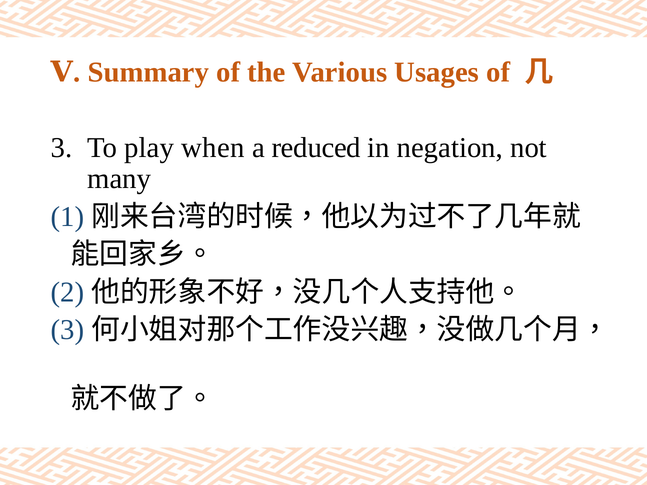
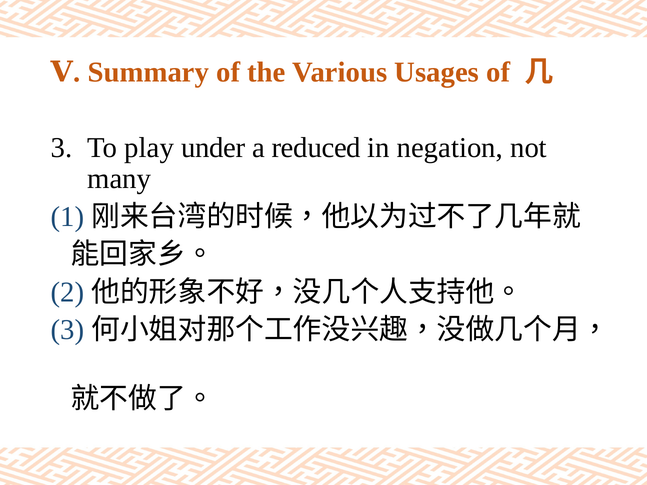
when: when -> under (213, 148)
